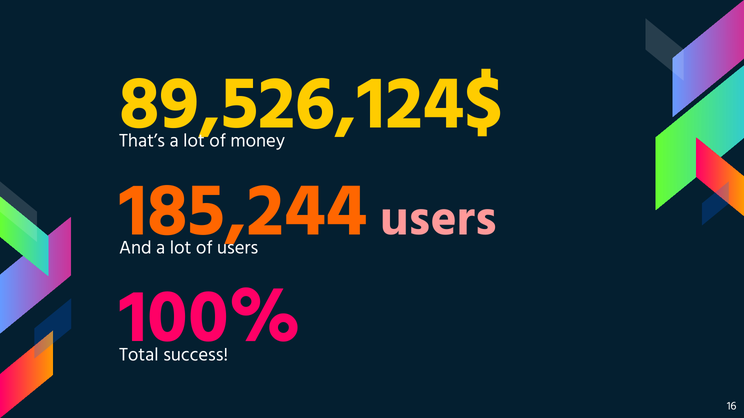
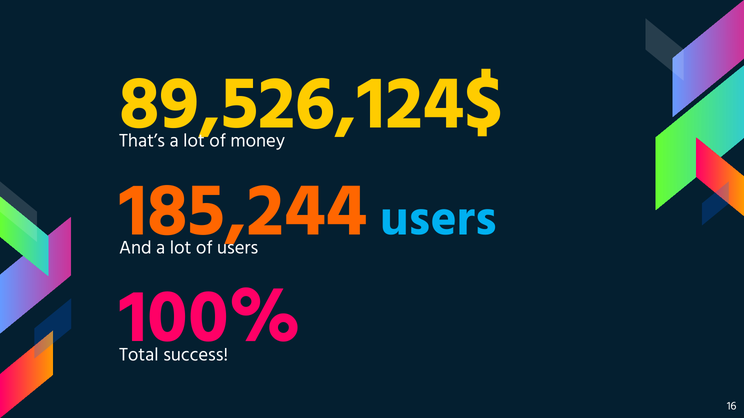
users colour: pink -> light blue (439, 219)
